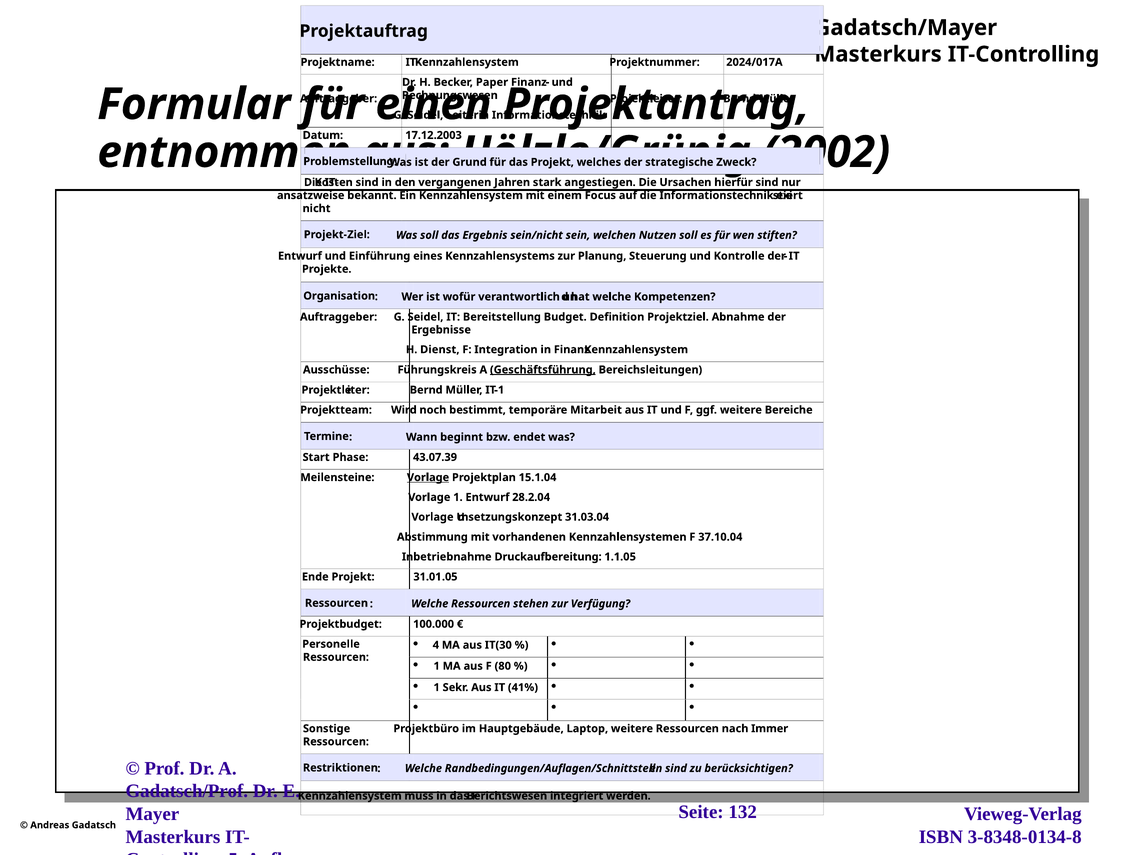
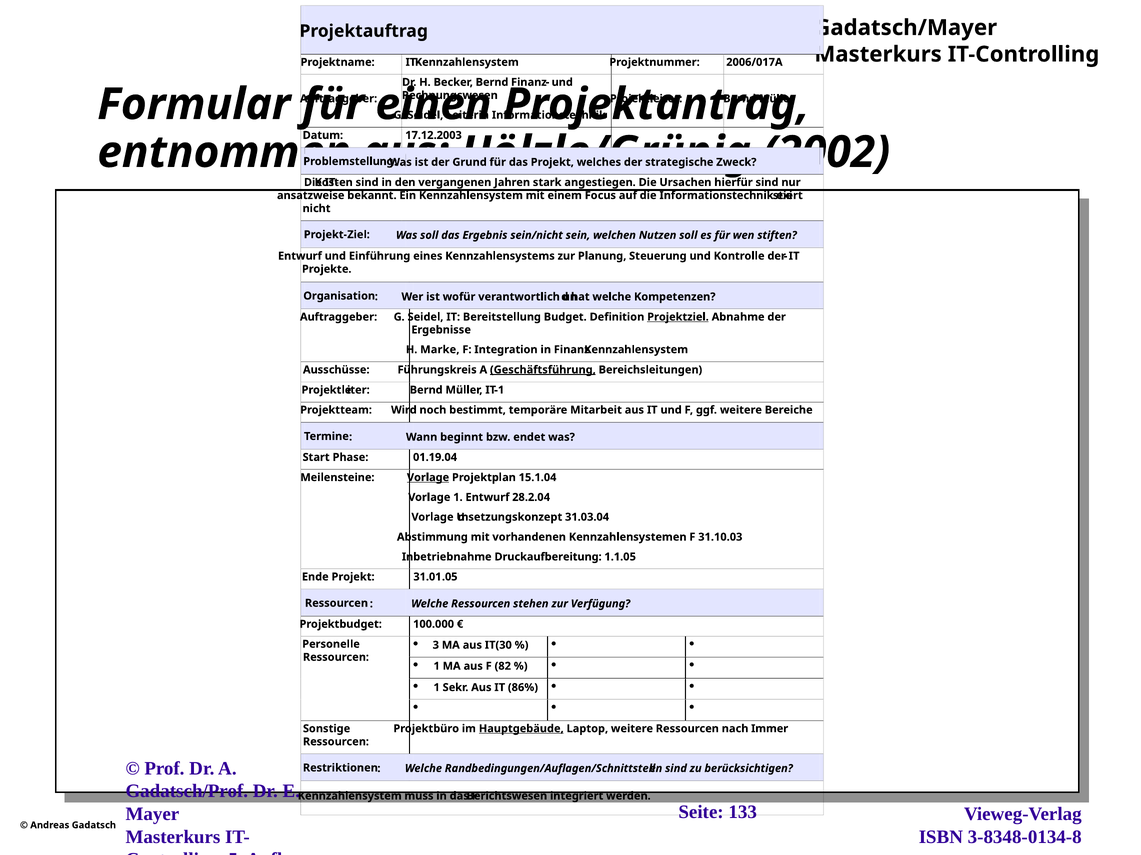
2024/017A: 2024/017A -> 2006/017A (754, 62)
Becker Paper: Paper -> Bernd (492, 82)
Projektziel underline: none -> present (678, 317)
Dienst: Dienst -> Marke (440, 350)
43.07.39: 43.07.39 -> 01.19.04 (435, 458)
37.10.04: 37.10.04 -> 31.10.03 (720, 537)
4: 4 -> 3 (436, 646)
80: 80 -> 82 (503, 667)
41%: 41% -> 86% (523, 688)
Hauptgebäude underline: none -> present (521, 729)
132: 132 -> 133 (743, 813)
